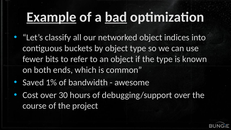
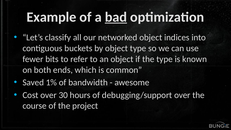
Example underline: present -> none (51, 17)
